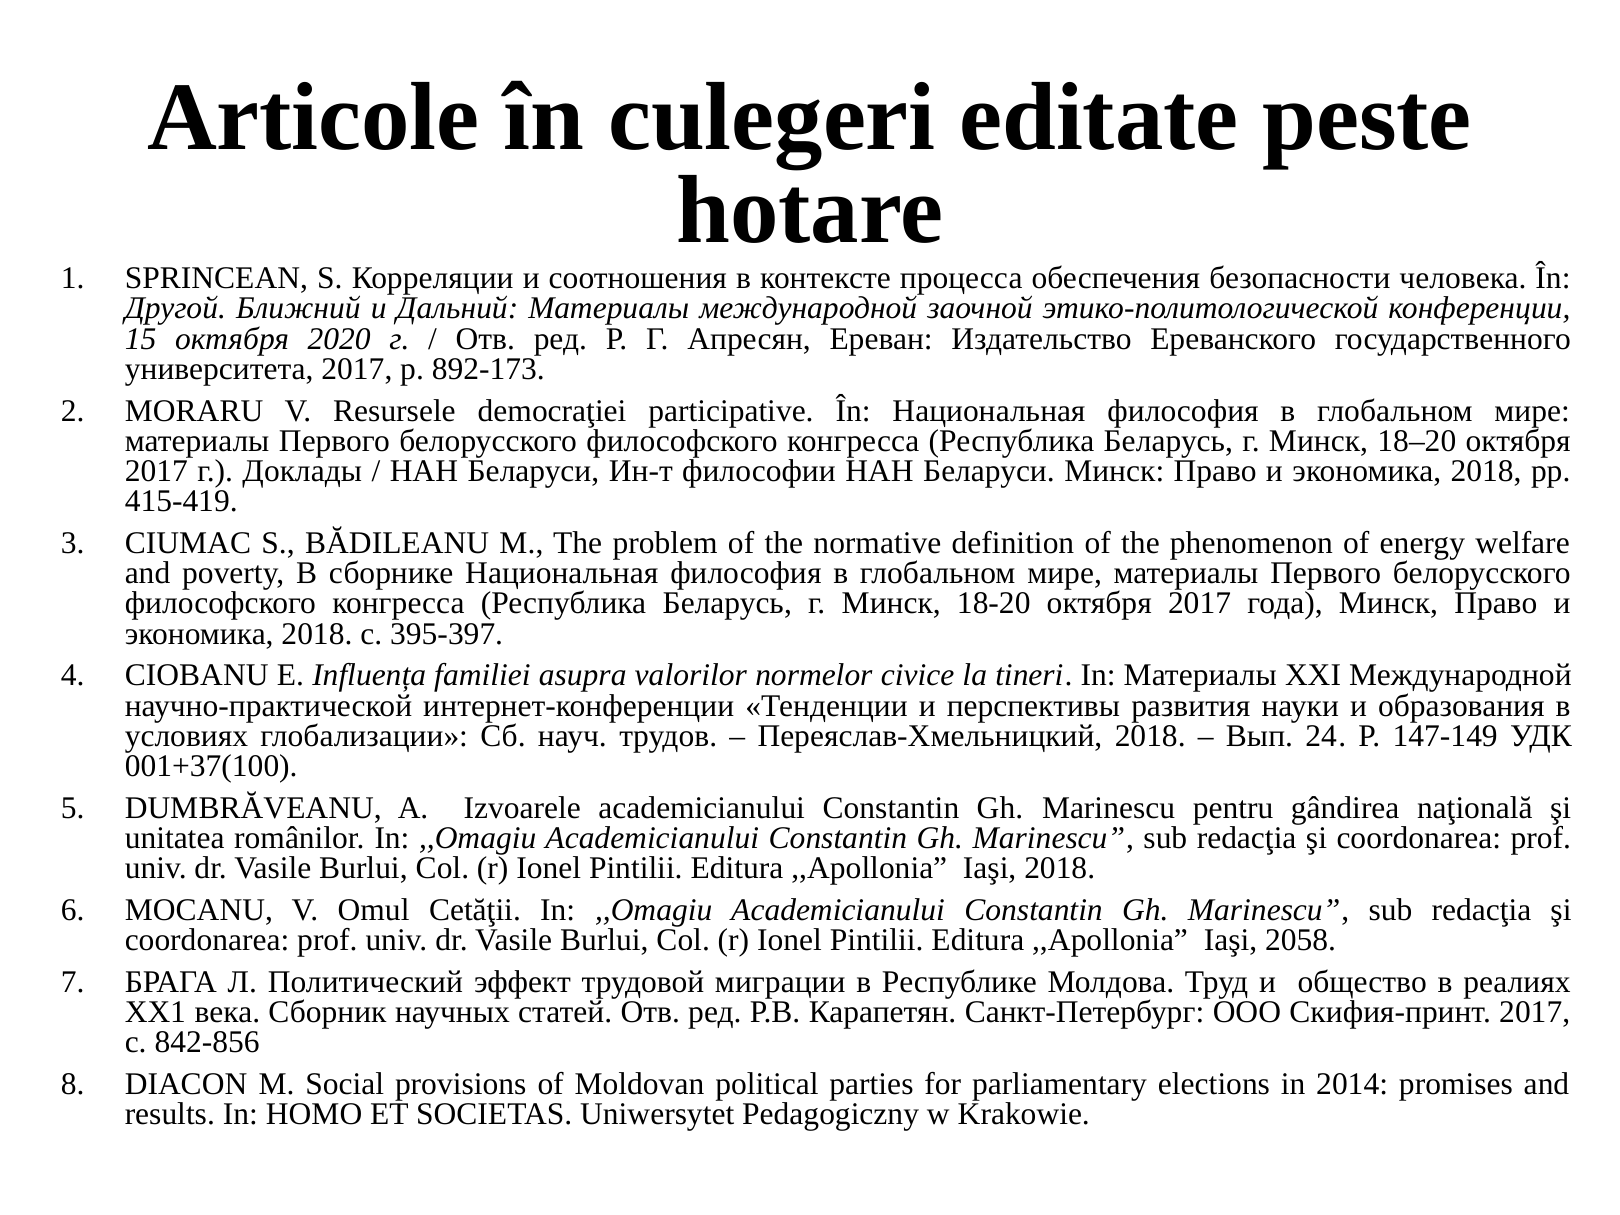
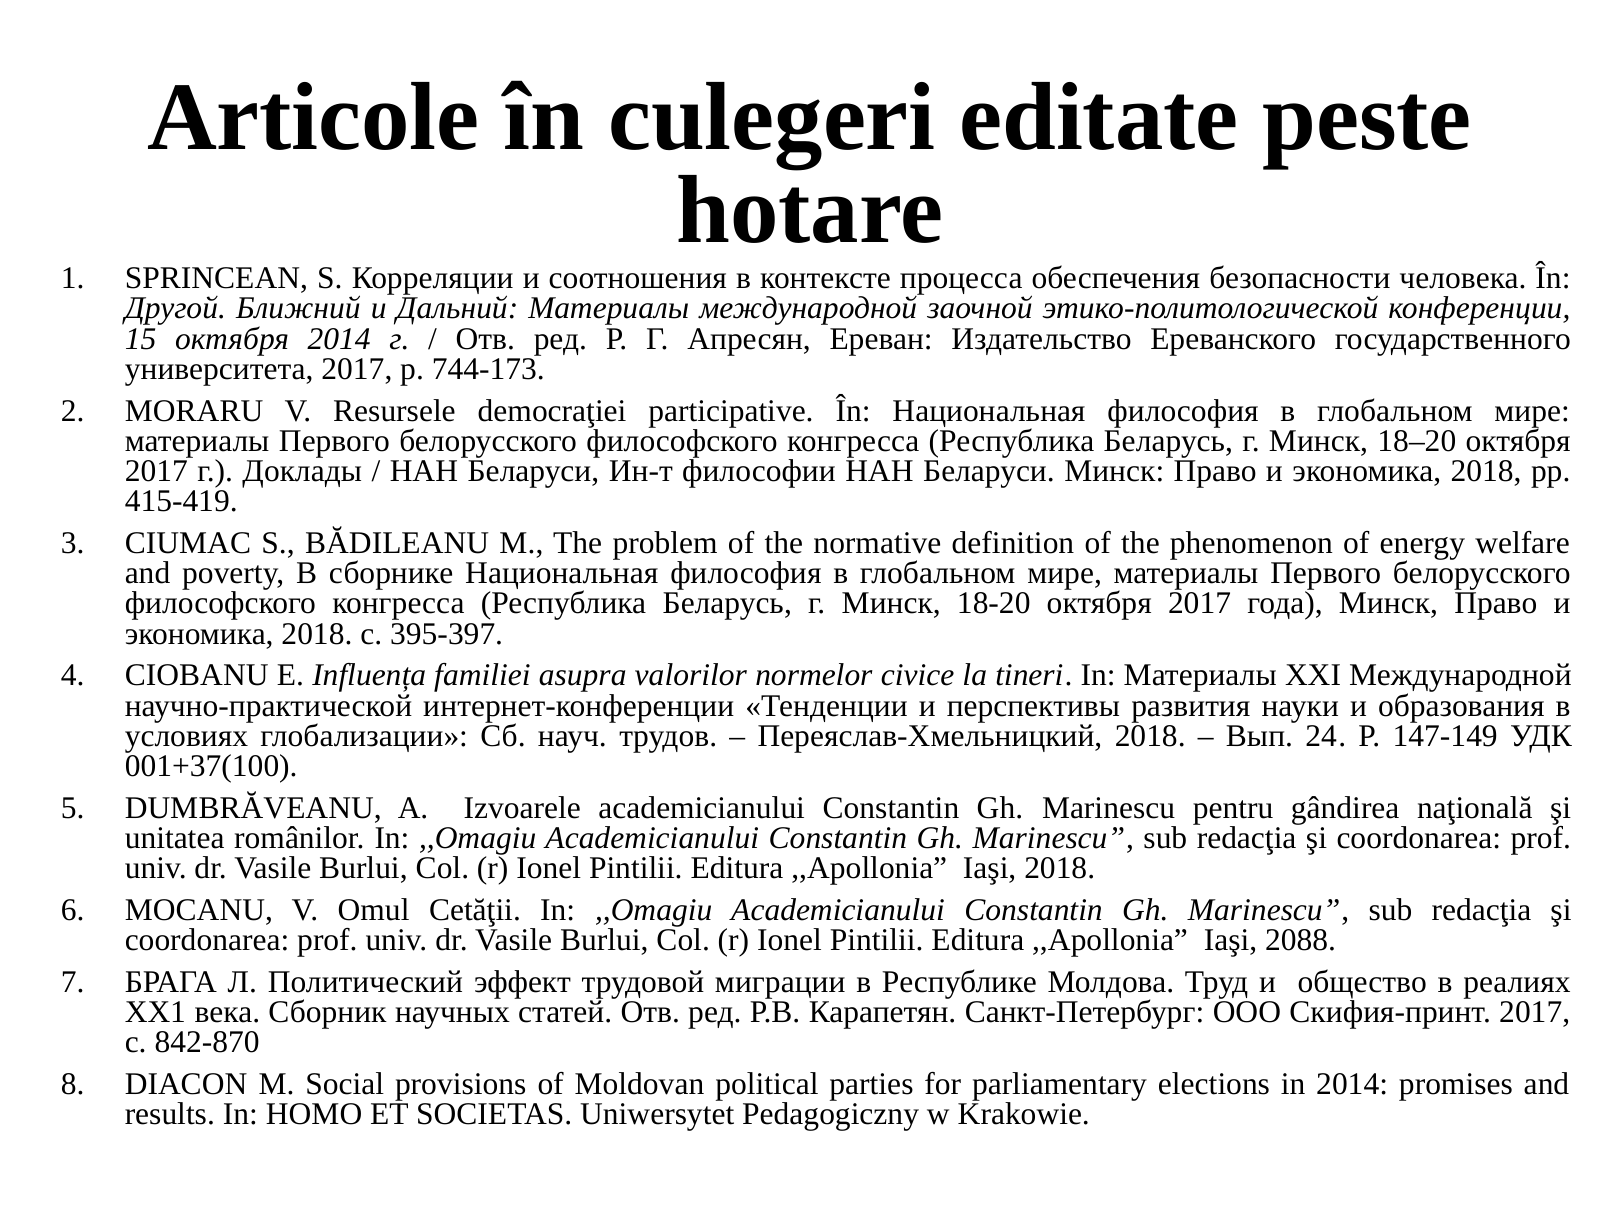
октября 2020: 2020 -> 2014 (339, 339)
892-173: 892-173 -> 744-173 (488, 369)
2058: 2058 -> 2088 (1301, 940)
842-856: 842-856 -> 842-870 (207, 1042)
